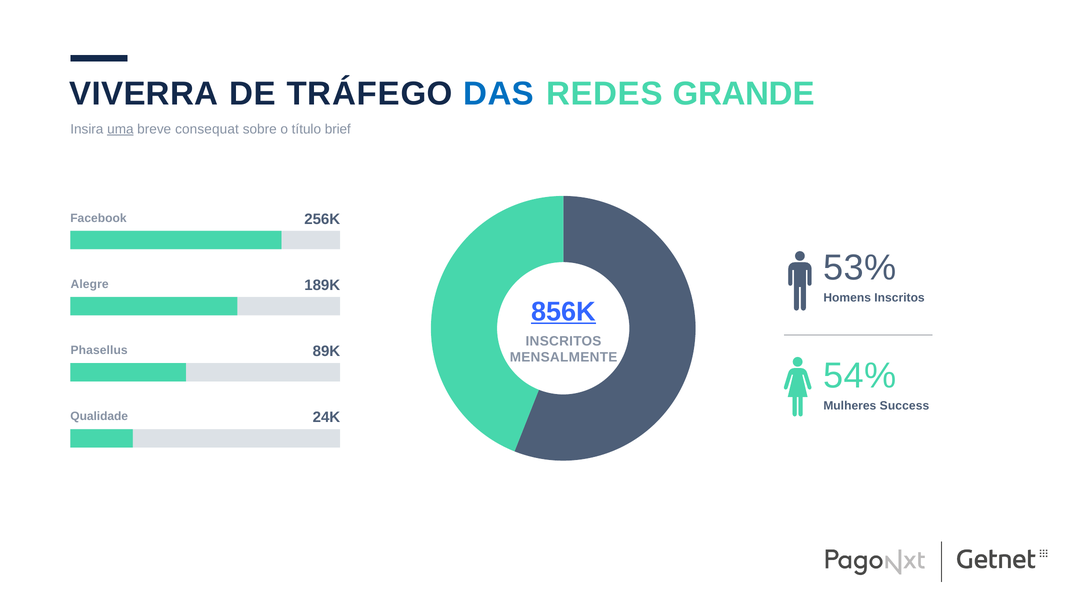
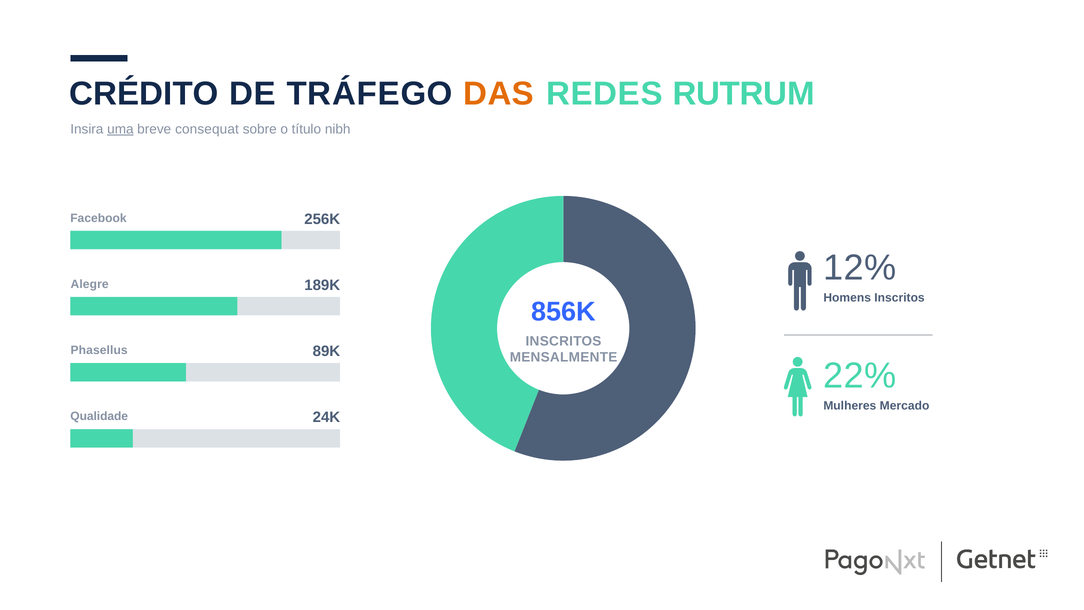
VIVERRA: VIVERRA -> CRÉDITO (144, 94)
DAS colour: blue -> orange (499, 94)
GRANDE: GRANDE -> RUTRUM (744, 94)
brief: brief -> nibh (338, 129)
53%: 53% -> 12% (860, 268)
856K underline: present -> none (564, 312)
54%: 54% -> 22% (860, 376)
Success: Success -> Mercado (905, 406)
